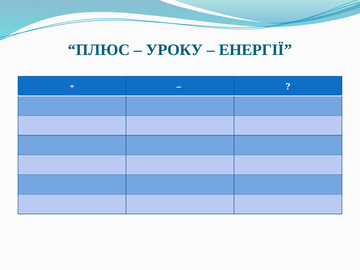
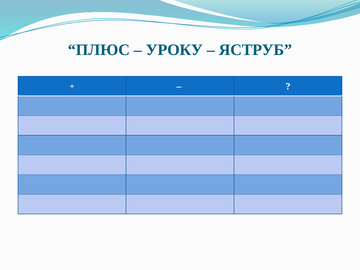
ЕНЕРГІЇ: ЕНЕРГІЇ -> ЯСТРУБ (255, 50)
